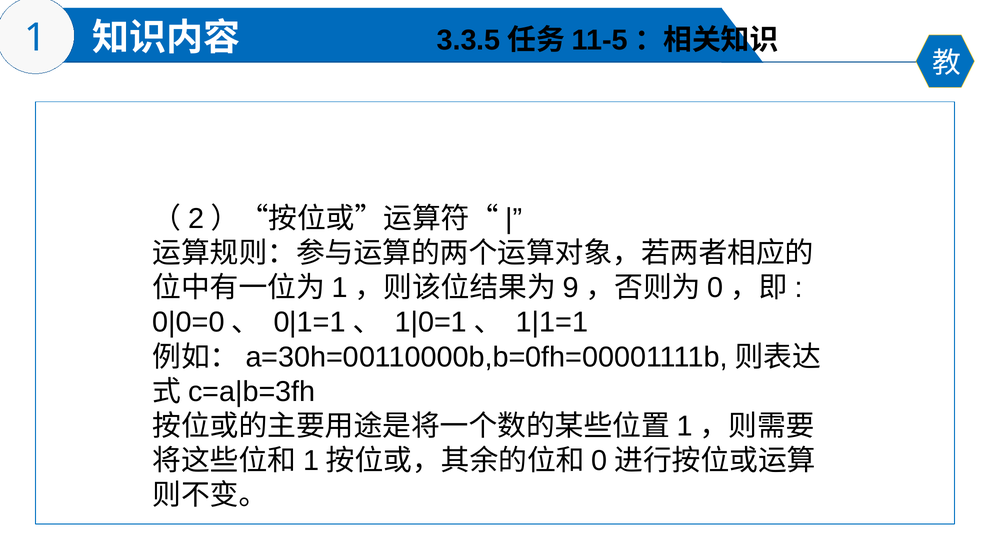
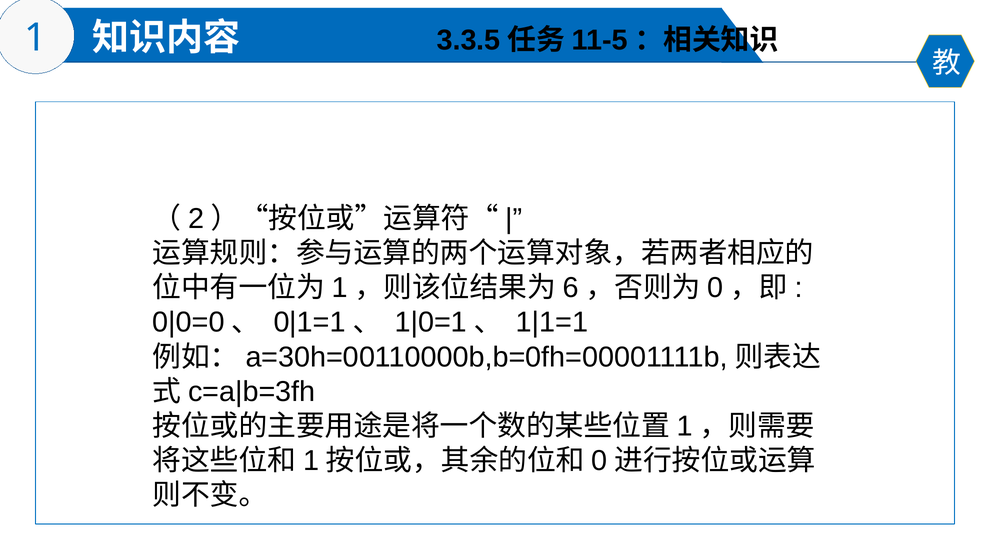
9: 9 -> 6 (571, 288)
